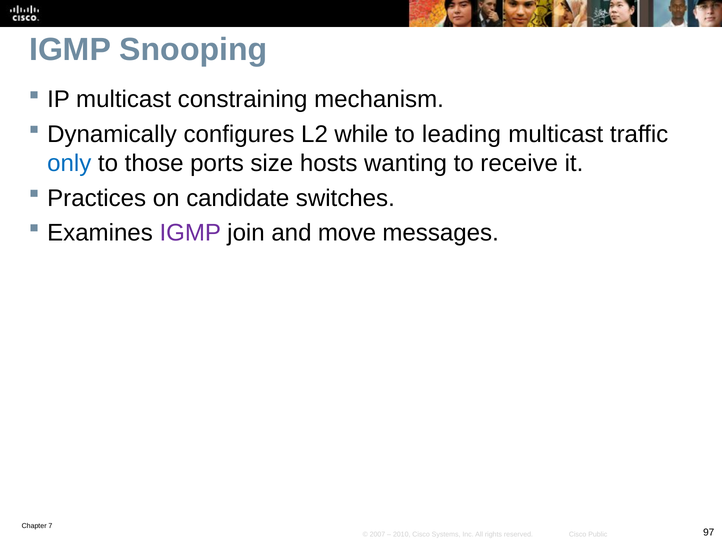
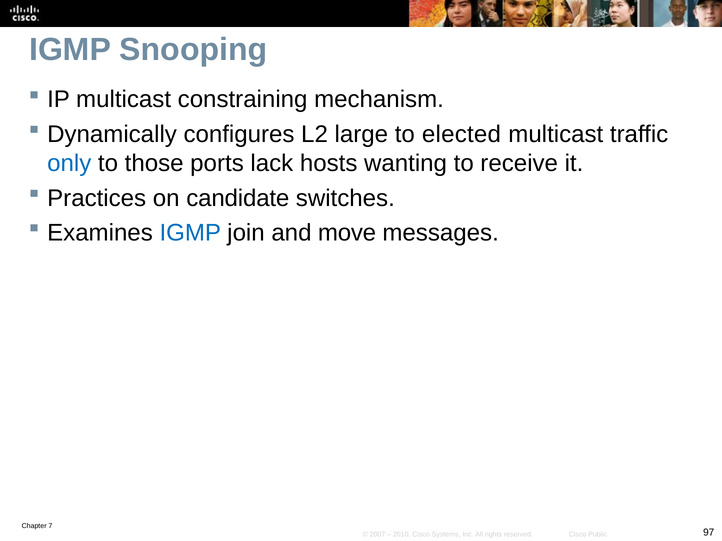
while: while -> large (361, 134)
leading: leading -> elected (461, 134)
size: size -> lack (272, 163)
IGMP colour: purple -> blue (190, 233)
